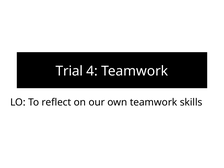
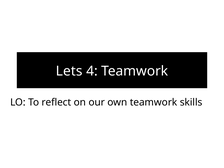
Trial: Trial -> Lets (69, 71)
